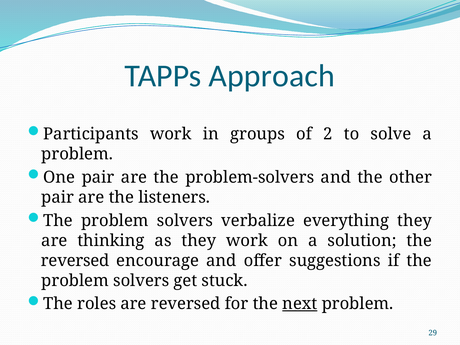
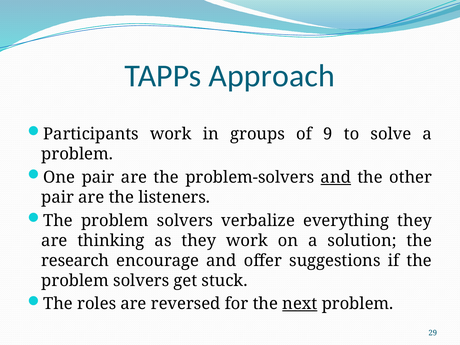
2: 2 -> 9 (328, 134)
and underline: none -> present (336, 177)
reversed: reversed -> research (75, 261)
